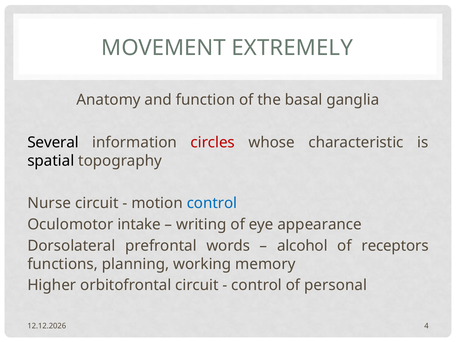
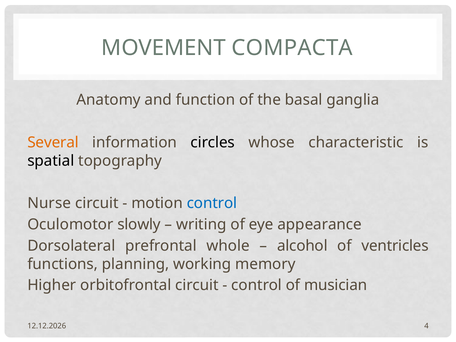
EXTREMELY: EXTREMELY -> COMPACTA (292, 48)
Several colour: black -> orange (53, 142)
circles colour: red -> black (213, 142)
intake: intake -> slowly (139, 224)
words: words -> whole (228, 246)
receptors: receptors -> ventricles (395, 246)
personal: personal -> musician (336, 285)
